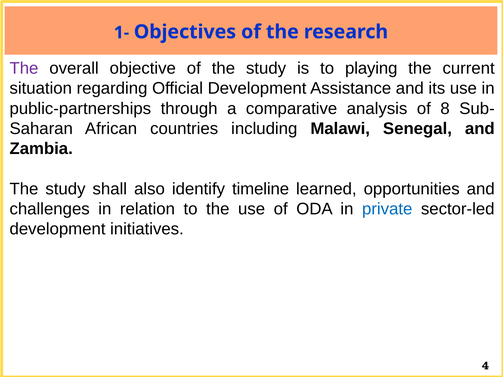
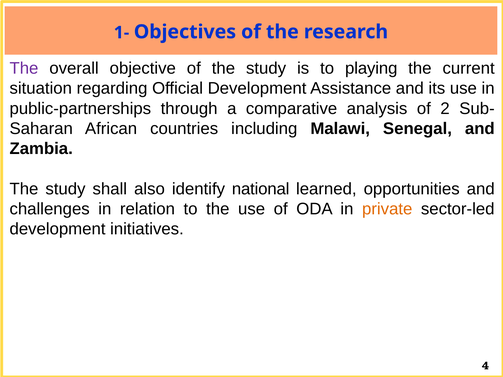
8: 8 -> 2 (445, 109)
timeline: timeline -> national (261, 189)
private colour: blue -> orange (387, 209)
